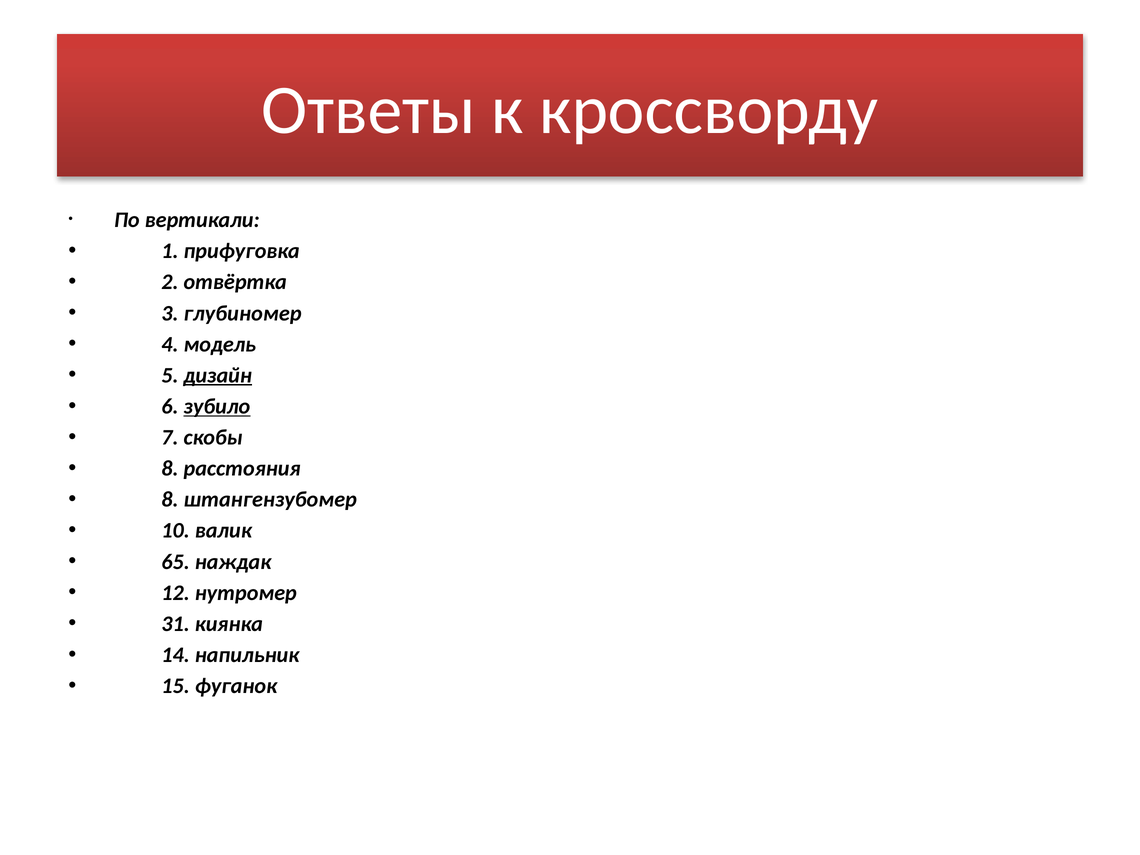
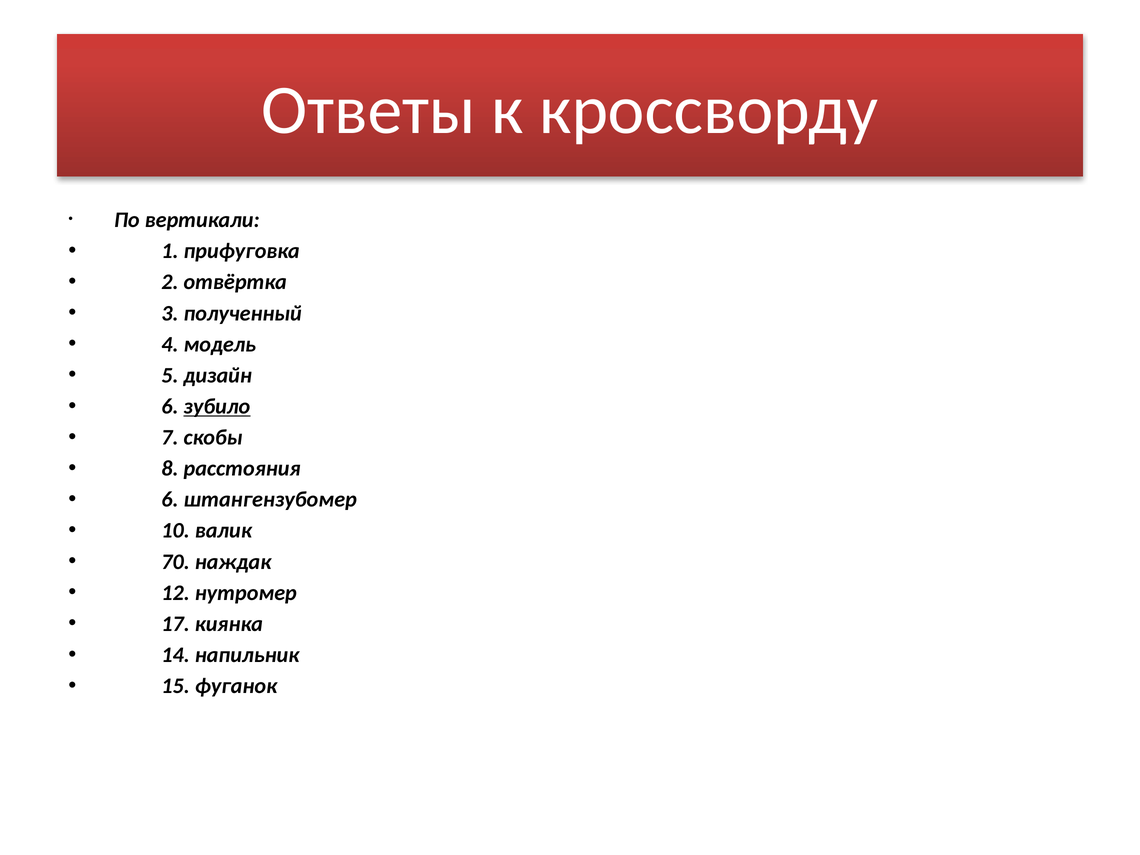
глубиномер: глубиномер -> полученный (243, 313)
дизайн underline: present -> none (218, 375)
8: 8 -> 6 (170, 500)
65: 65 -> 70 (176, 562)
31: 31 -> 17 (176, 624)
